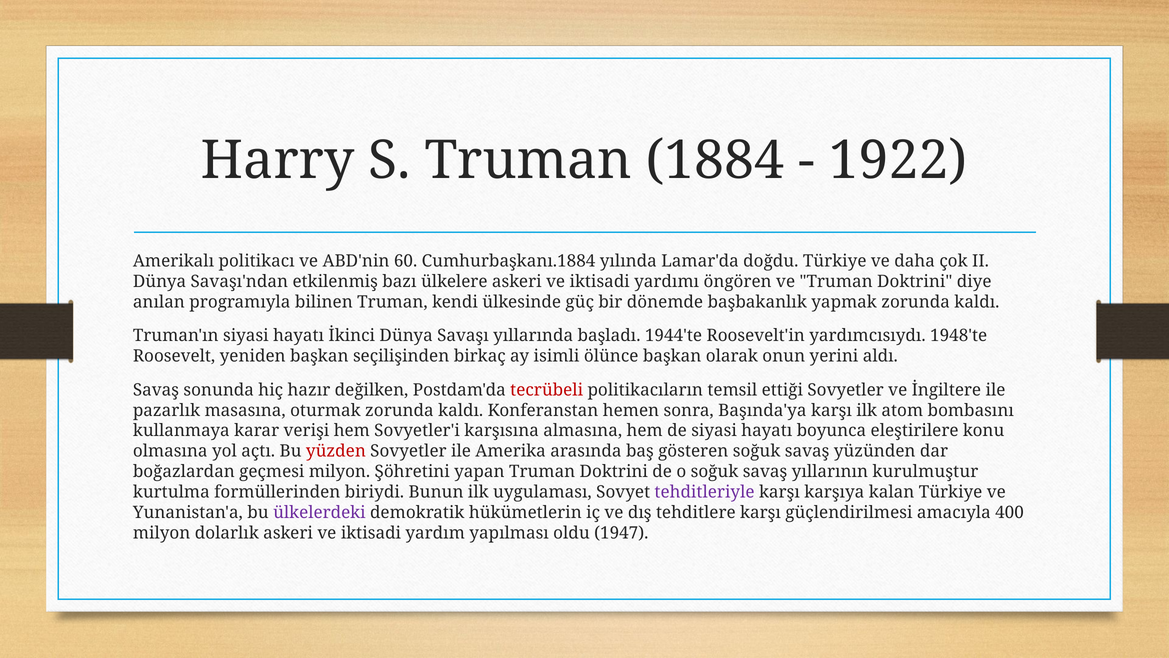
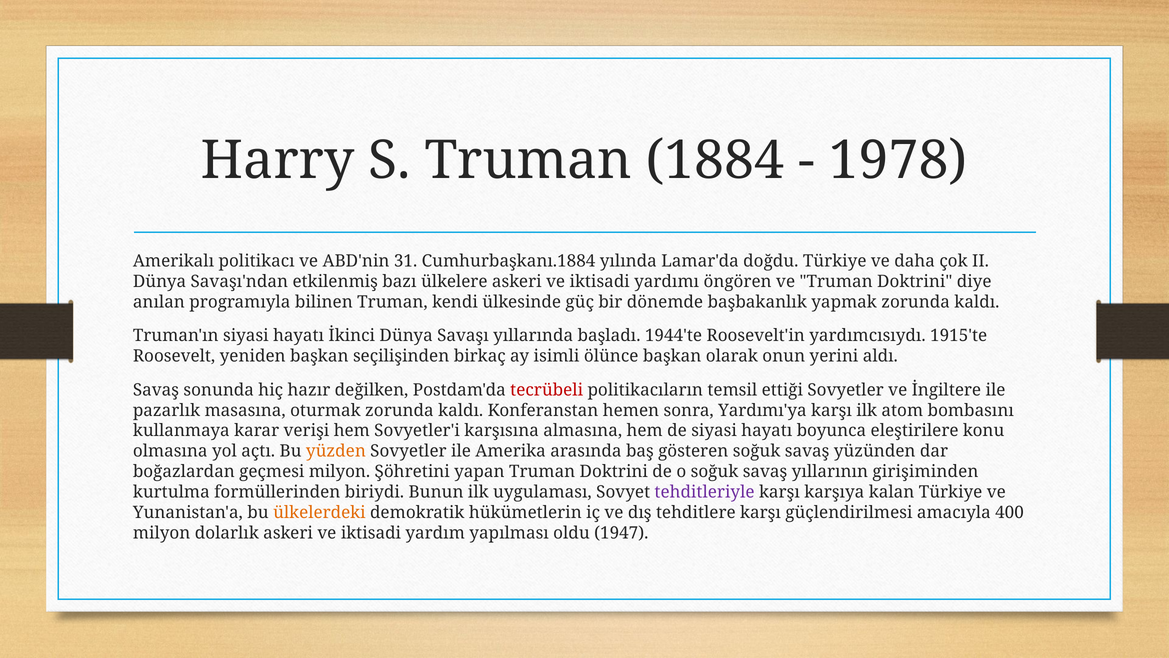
1922: 1922 -> 1978 (898, 160)
60: 60 -> 31 (406, 261)
1948'te: 1948'te -> 1915'te (959, 336)
Başında'ya: Başında'ya -> Yardımı'ya (762, 410)
yüzden colour: red -> orange (336, 451)
kurulmuştur: kurulmuştur -> girişiminden (925, 472)
ülkelerdeki colour: purple -> orange (319, 512)
